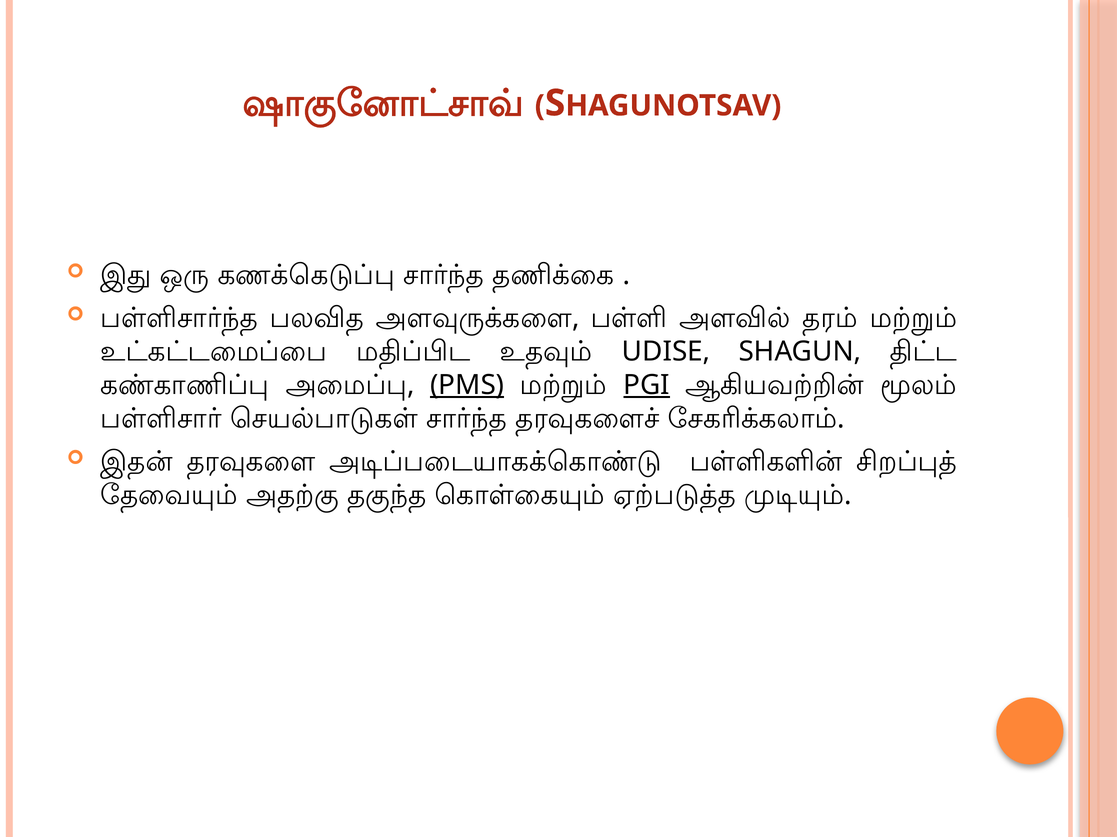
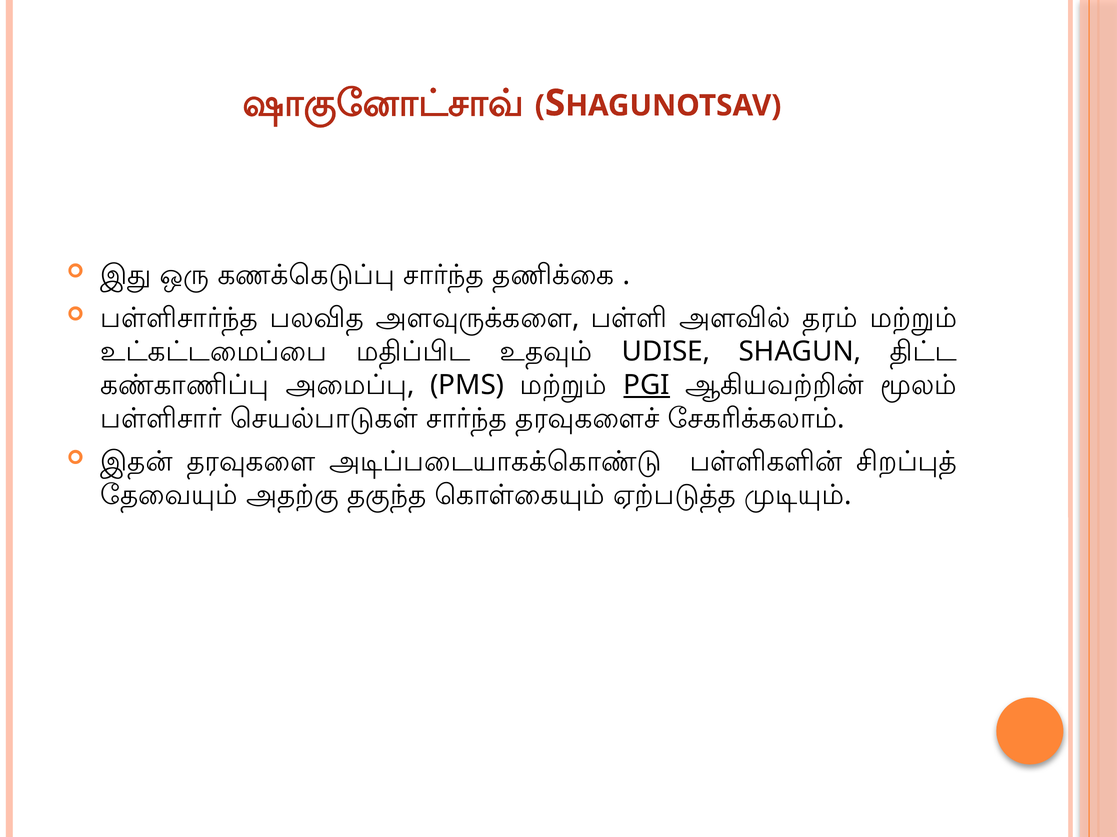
PMS underline: present -> none (467, 385)
